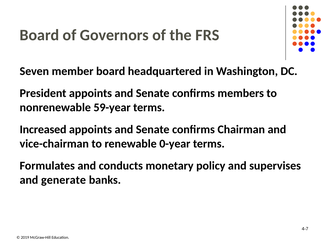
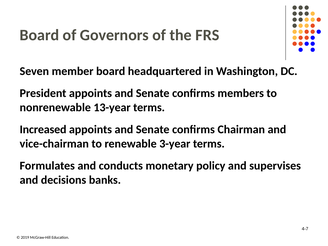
59-year: 59-year -> 13-year (112, 107)
0-year: 0-year -> 3-year (175, 144)
generate: generate -> decisions (64, 180)
